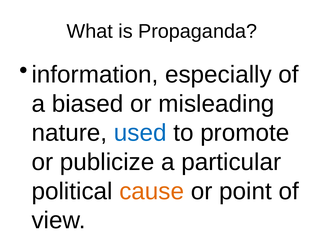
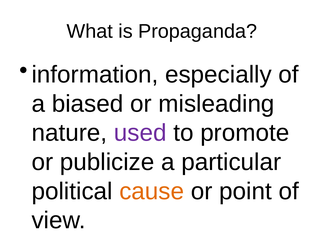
used colour: blue -> purple (140, 133)
